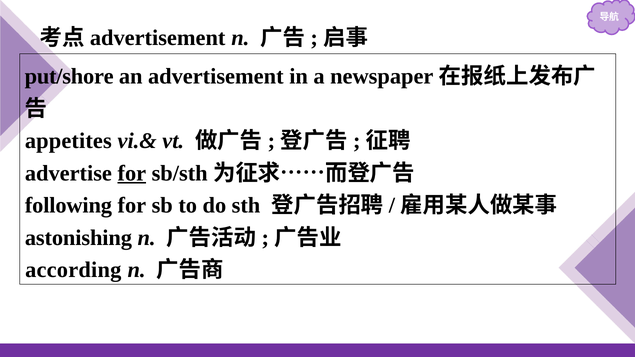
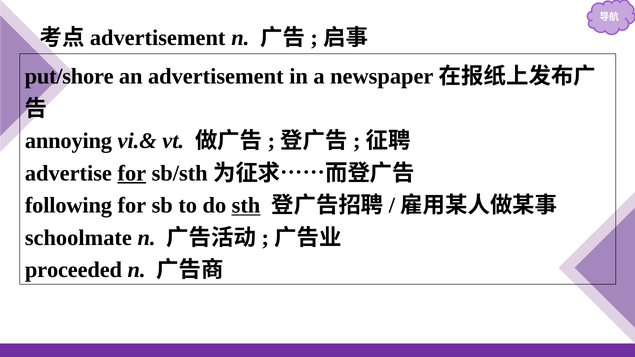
appetites: appetites -> annoying (68, 141)
sth underline: none -> present (246, 205)
astonishing: astonishing -> schoolmate (78, 238)
according: according -> proceeded (73, 270)
